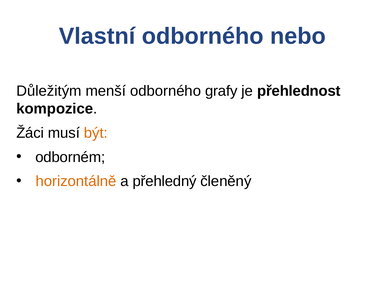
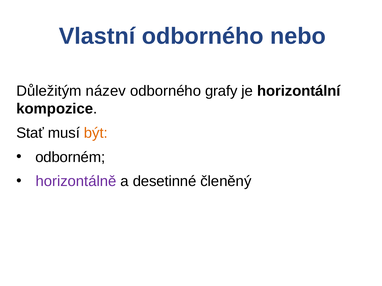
menší: menší -> název (106, 91)
přehlednost: přehlednost -> horizontální (299, 91)
Žáci: Žáci -> Stať (30, 133)
horizontálně colour: orange -> purple (76, 182)
přehledný: přehledný -> desetinné (165, 182)
